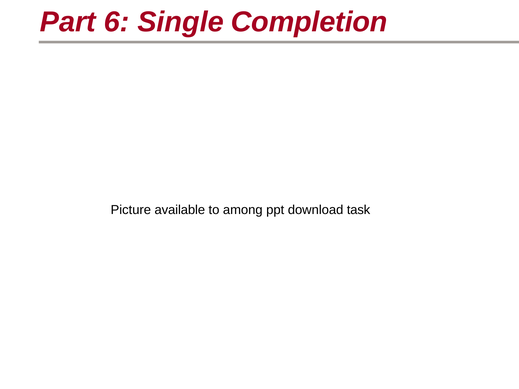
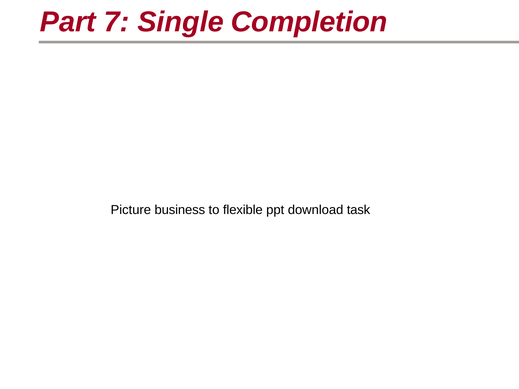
6: 6 -> 7 (117, 22)
available: available -> business (180, 210)
among: among -> flexible (243, 210)
